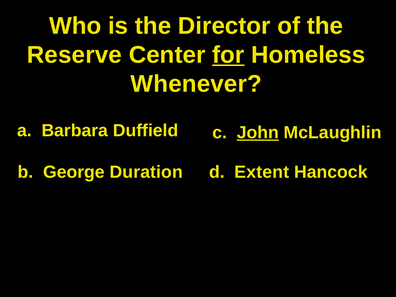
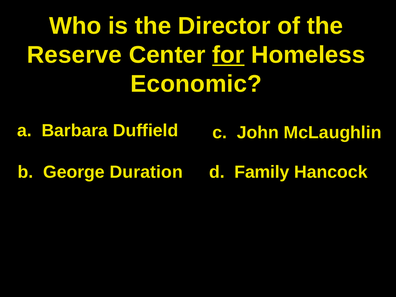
Whenever: Whenever -> Economic (196, 84)
John underline: present -> none (258, 133)
Extent: Extent -> Family (262, 172)
